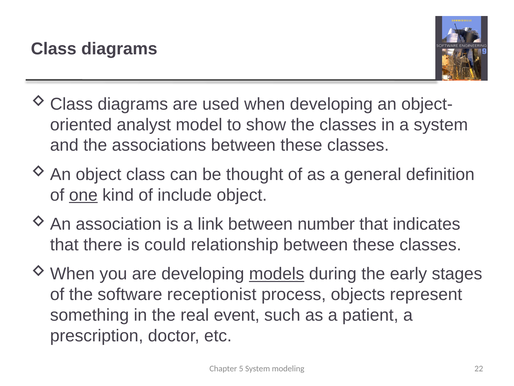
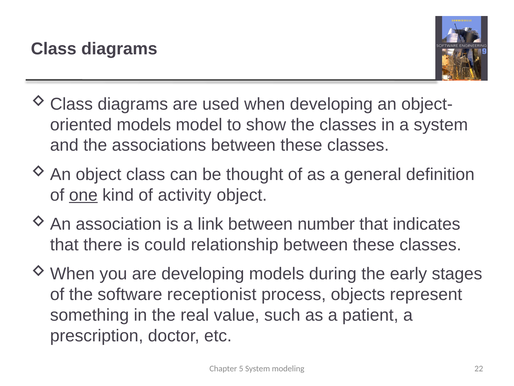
analyst: analyst -> models (144, 125)
include: include -> activity (185, 195)
models underline: present -> none (277, 274)
event: event -> value (237, 315)
